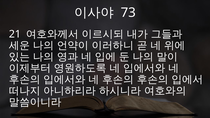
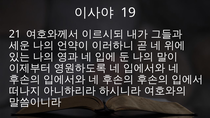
73: 73 -> 19 (128, 13)
